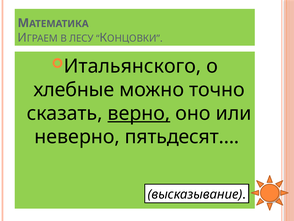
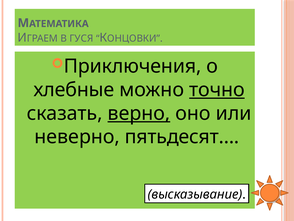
ЛЕСУ: ЛЕСУ -> ГУСЯ (81, 38)
Итальянского: Итальянского -> Приключения (132, 66)
точно underline: none -> present (217, 90)
